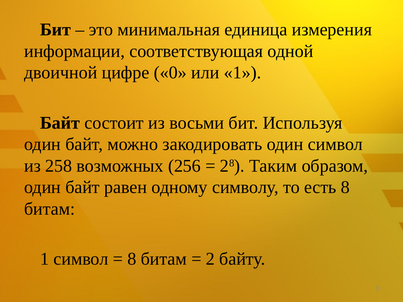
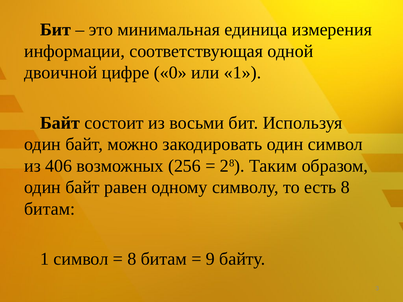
258: 258 -> 406 (59, 166)
2: 2 -> 9 (210, 259)
